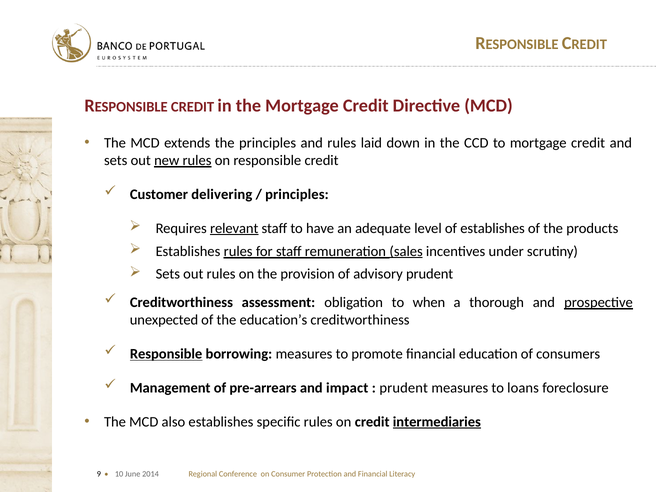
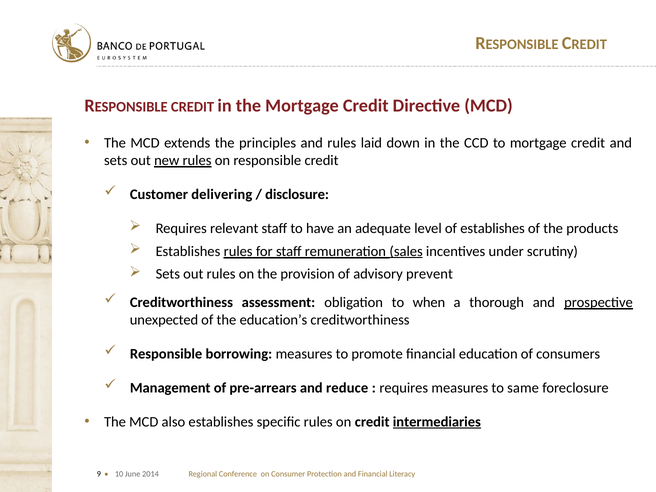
principles: principles -> disclosure (297, 194)
relevant underline: present -> none (234, 228)
advisory prudent: prudent -> prevent (430, 274)
Responsible underline: present -> none (166, 354)
impact: impact -> reduce (347, 388)
prudent: prudent -> requires (404, 388)
loans: loans -> same (523, 388)
